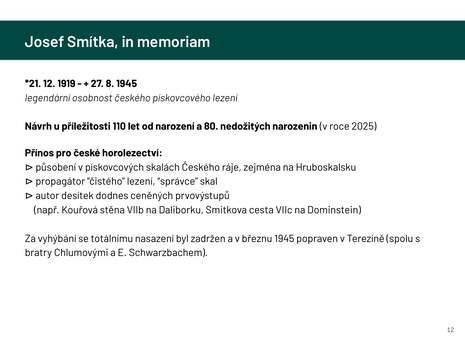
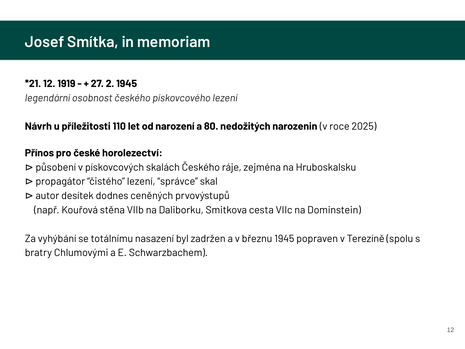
8: 8 -> 2 (110, 84)
